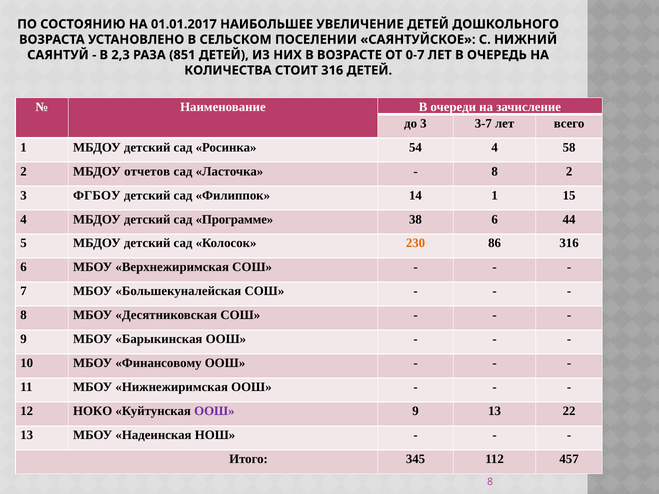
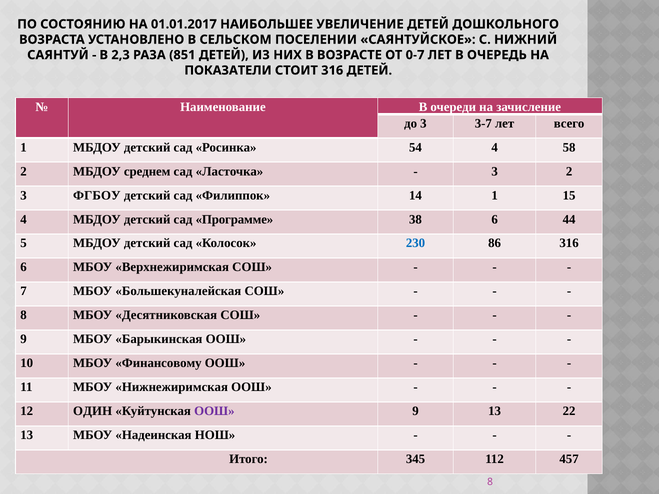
КОЛИЧЕСТВА: КОЛИЧЕСТВА -> ПОКАЗАТЕЛИ (228, 70)
отчетов: отчетов -> среднем (147, 171)
8: 8 -> 3 (495, 171)
230 colour: orange -> blue (415, 243)
НОКО: НОКО -> ОДИН (93, 411)
